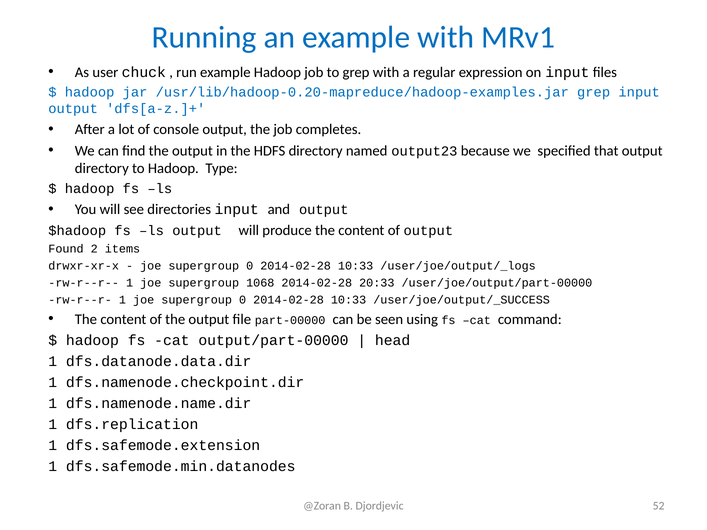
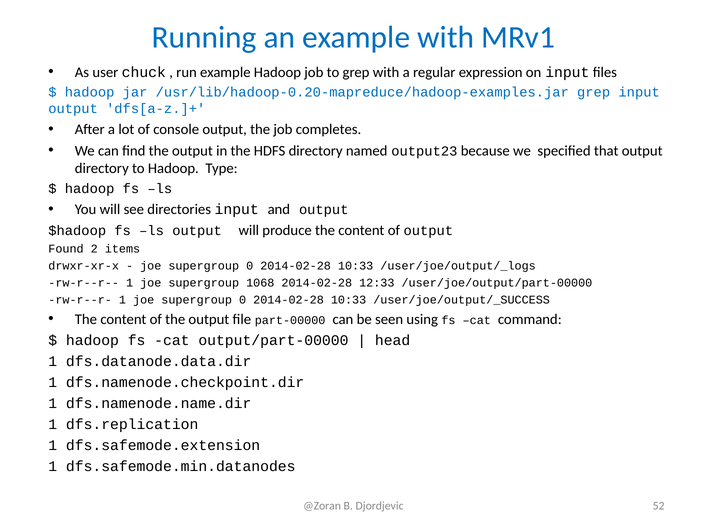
20:33: 20:33 -> 12:33 (377, 283)
